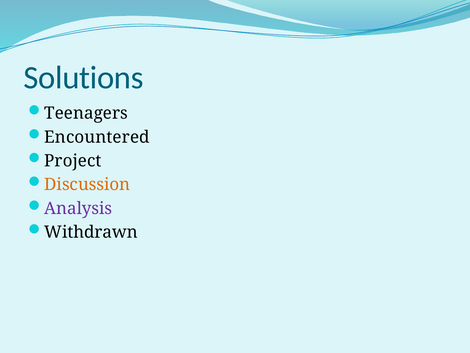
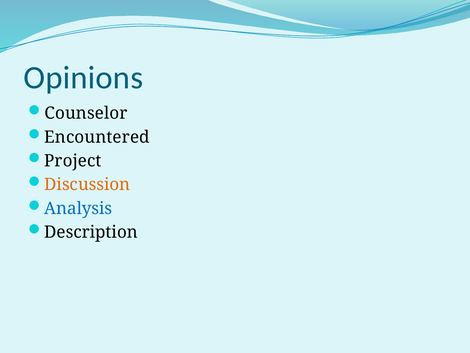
Solutions: Solutions -> Opinions (83, 78)
Teenagers: Teenagers -> Counselor (86, 113)
Analysis colour: purple -> blue (78, 208)
Withdrawn: Withdrawn -> Description (91, 232)
